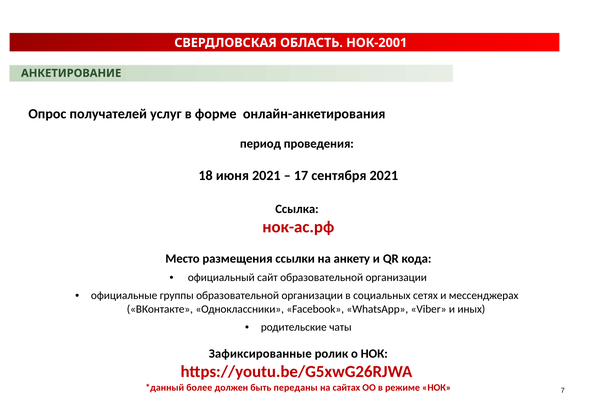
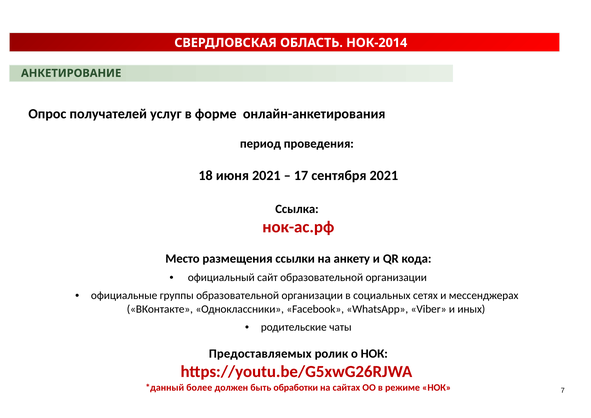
НОК-2001: НОК-2001 -> НОК-2014 (377, 43)
Зафиксированные: Зафиксированные -> Предоставляемых (260, 353)
переданы: переданы -> обработки (296, 388)
